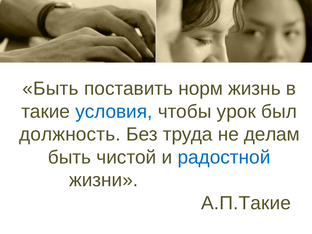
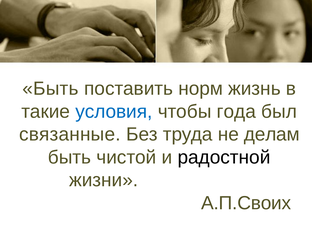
урок: урок -> года (236, 111)
должность: должность -> связанные (70, 134)
радостной colour: blue -> black (224, 157)
А.П.Такие: А.П.Такие -> А.П.Своих (246, 203)
